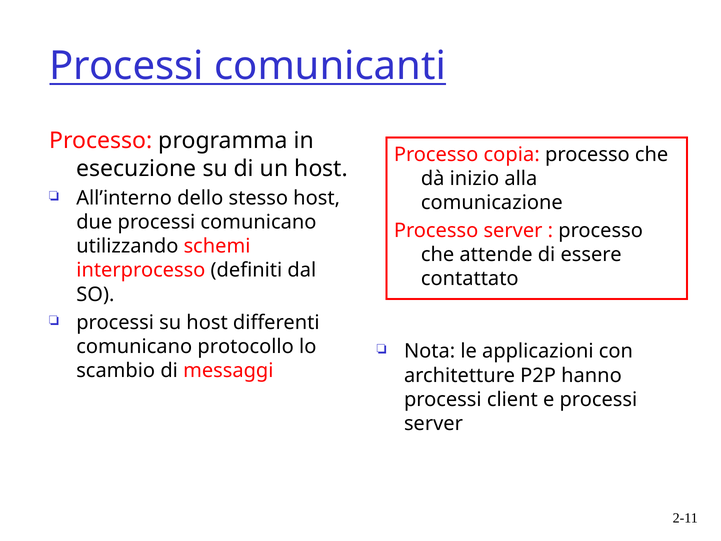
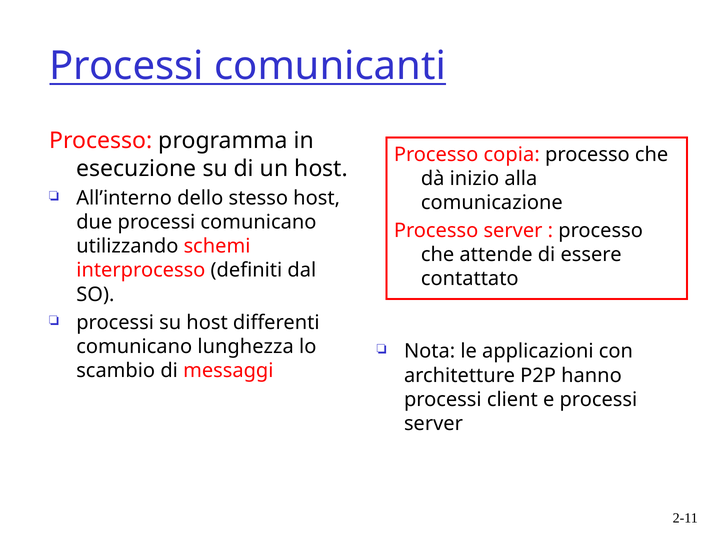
protocollo: protocollo -> lunghezza (246, 346)
